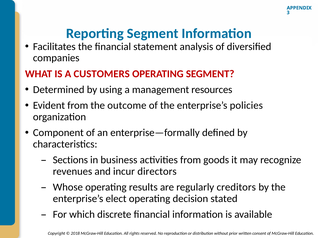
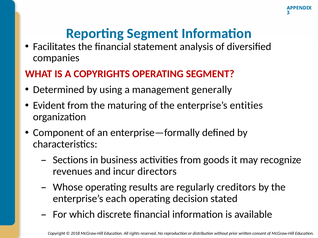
CUSTOMERS: CUSTOMERS -> COPYRIGHTS (102, 74)
resources: resources -> generally (212, 90)
outcome: outcome -> maturing (127, 106)
policies: policies -> entities (246, 106)
elect: elect -> each (116, 199)
